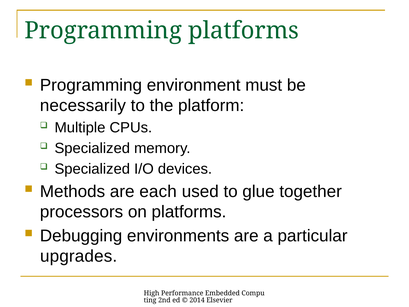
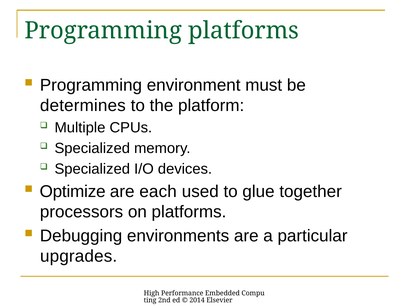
necessarily: necessarily -> determines (83, 105)
Methods: Methods -> Optimize (73, 191)
